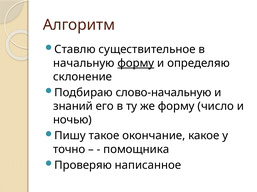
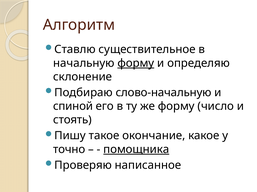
знаний: знаний -> спиной (73, 107)
ночью: ночью -> стоять (72, 120)
помощника underline: none -> present (136, 150)
